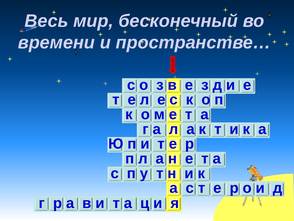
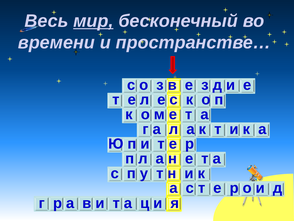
мир underline: none -> present (93, 21)
